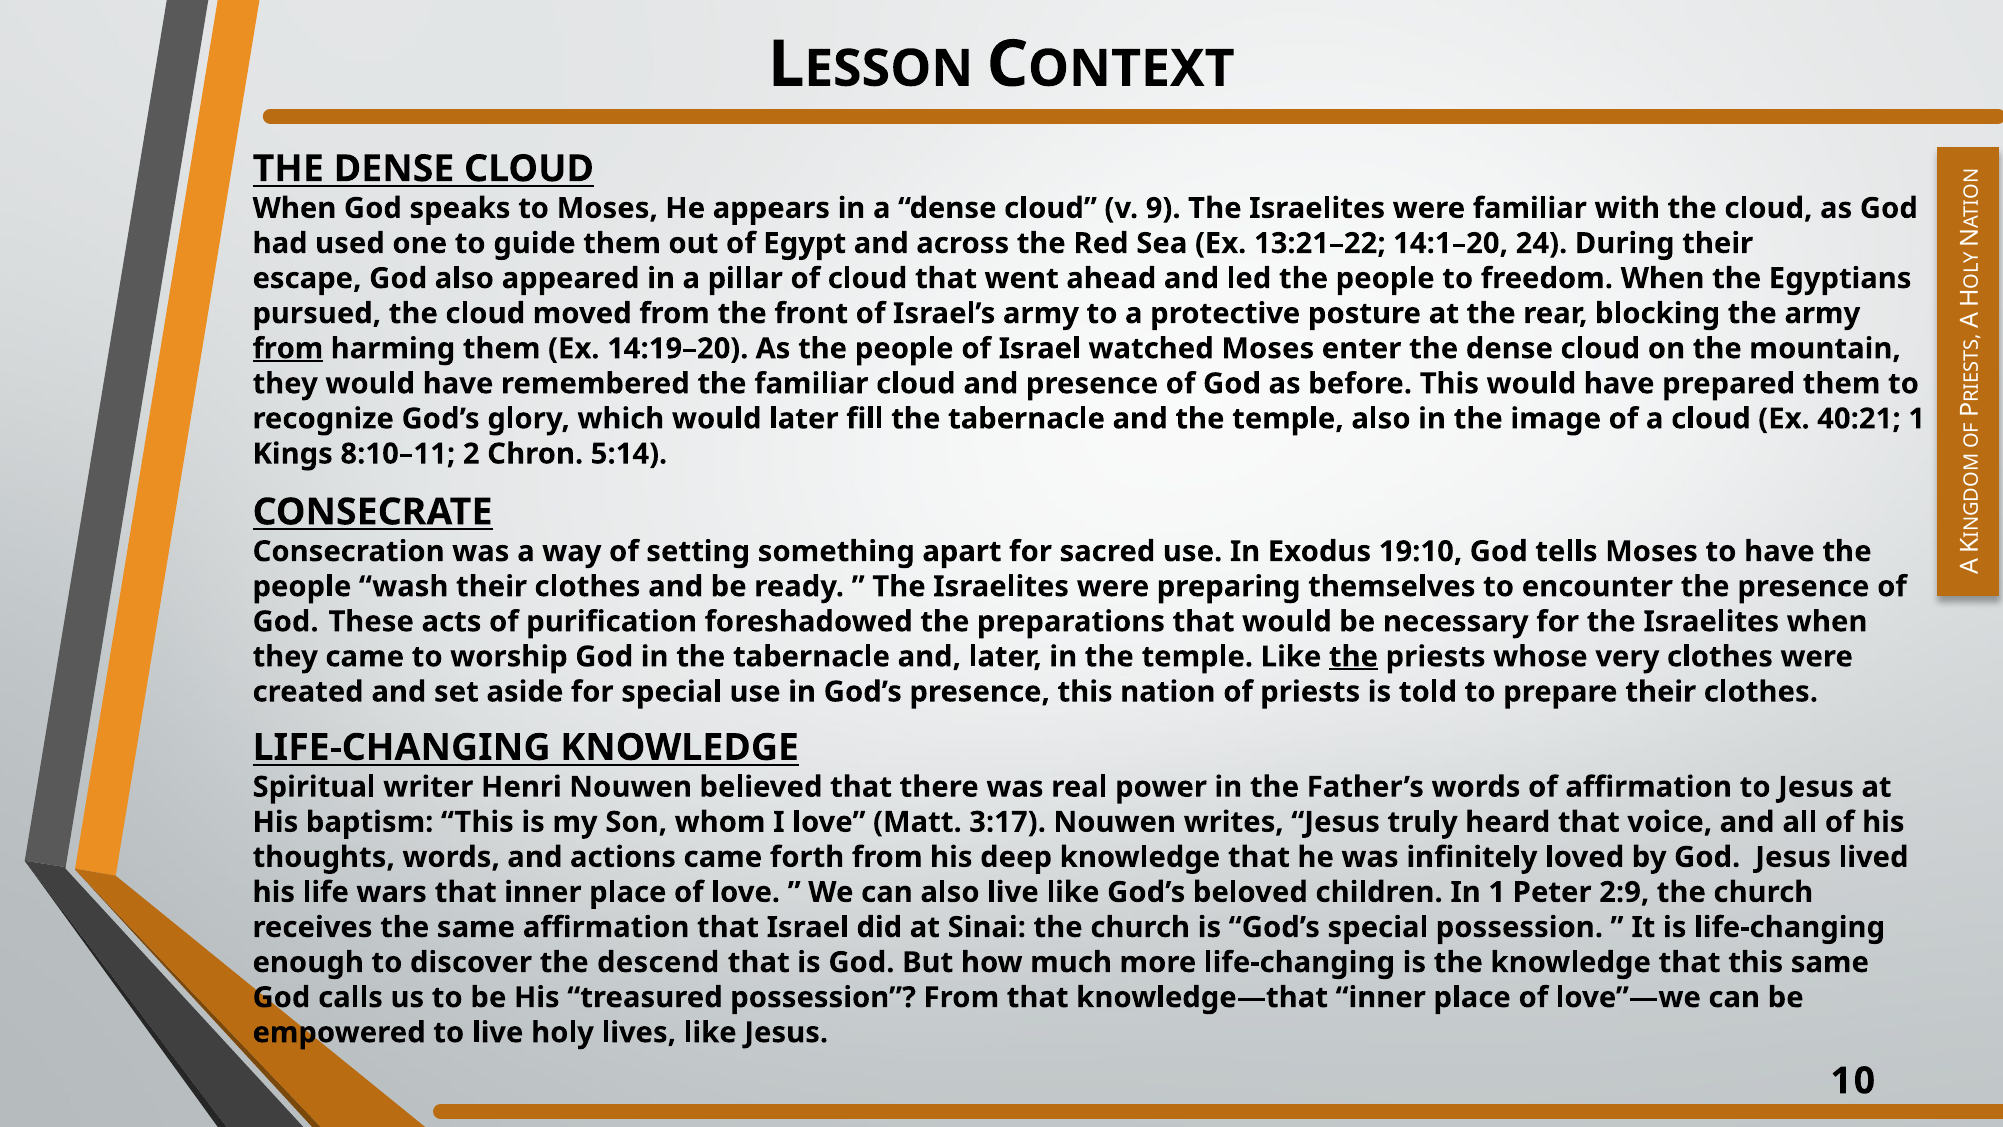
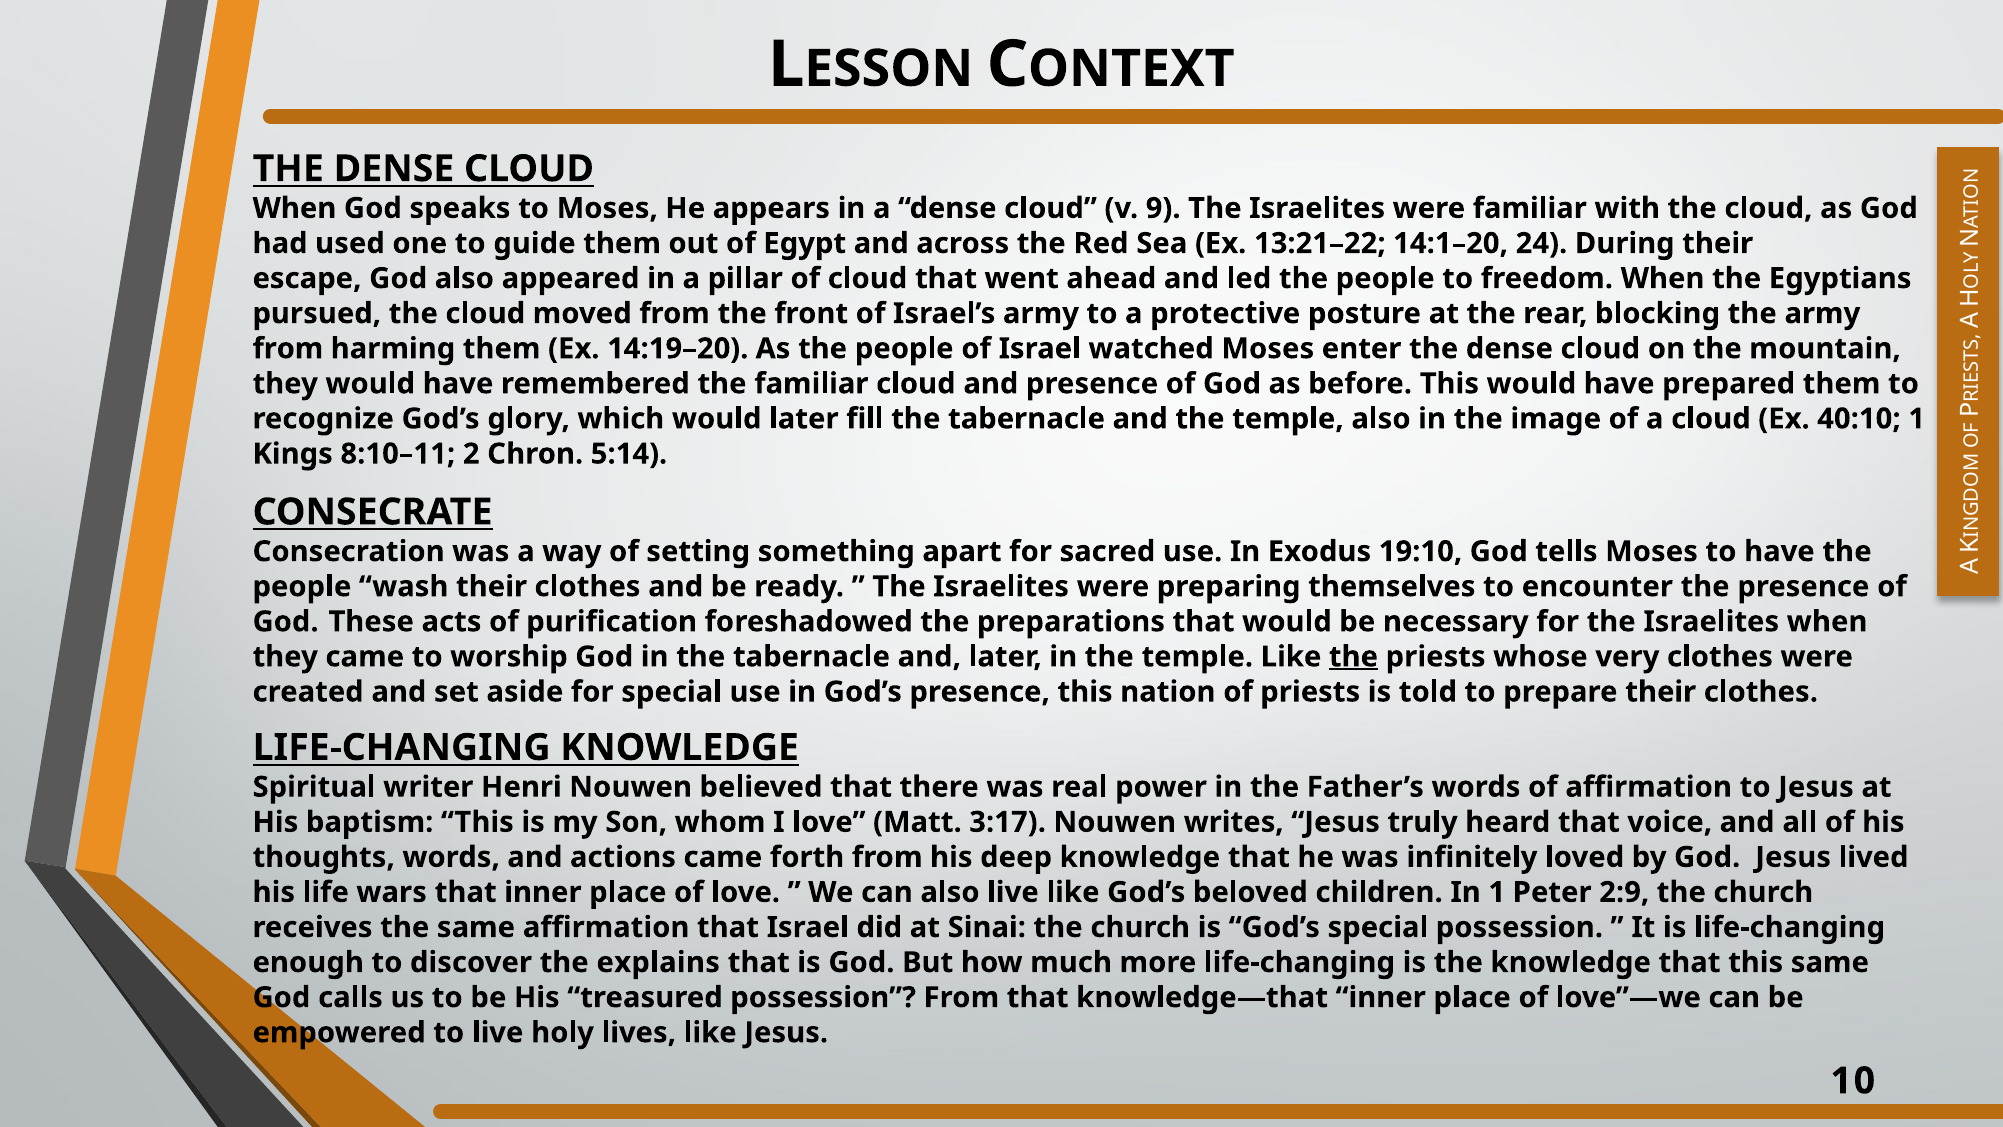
from underline: present -> none (288, 349)
40:21: 40:21 -> 40:10 (1859, 419)
descend: descend -> explains (658, 962)
